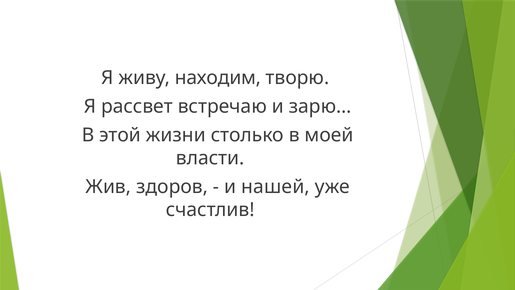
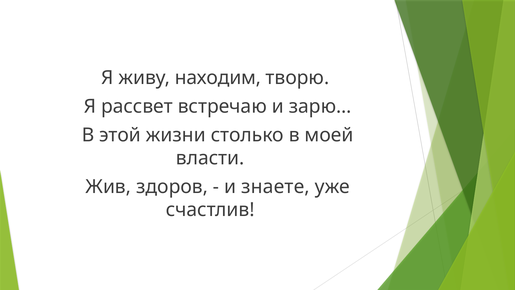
нашей: нашей -> знаете (275, 187)
